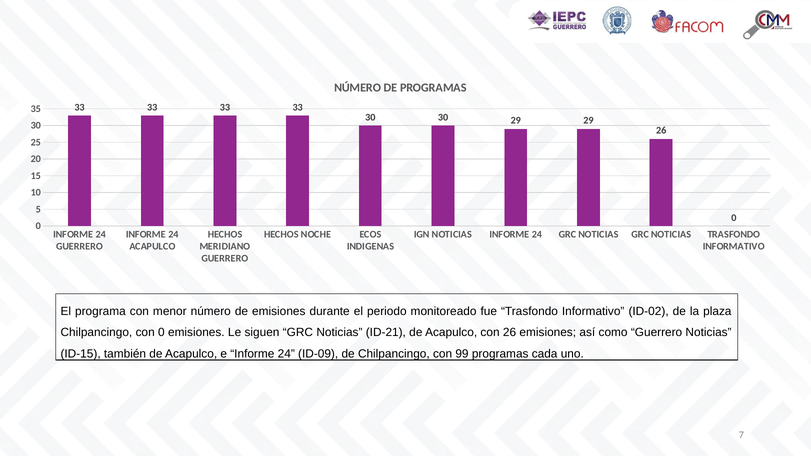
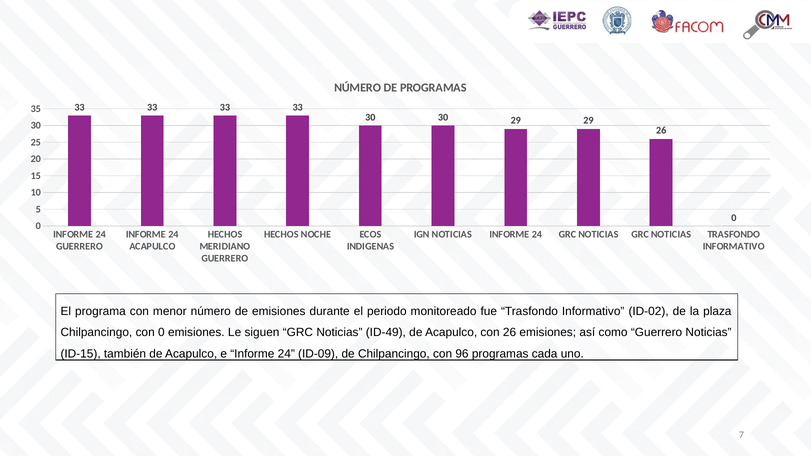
ID-21: ID-21 -> ID-49 (386, 333)
99: 99 -> 96 (462, 354)
